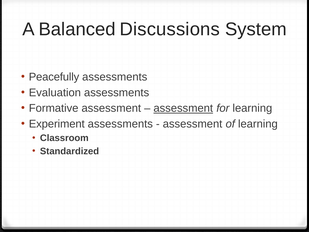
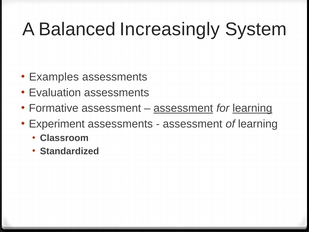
Discussions: Discussions -> Increasingly (170, 29)
Peacefully: Peacefully -> Examples (54, 77)
learning underline: none -> present (252, 108)
